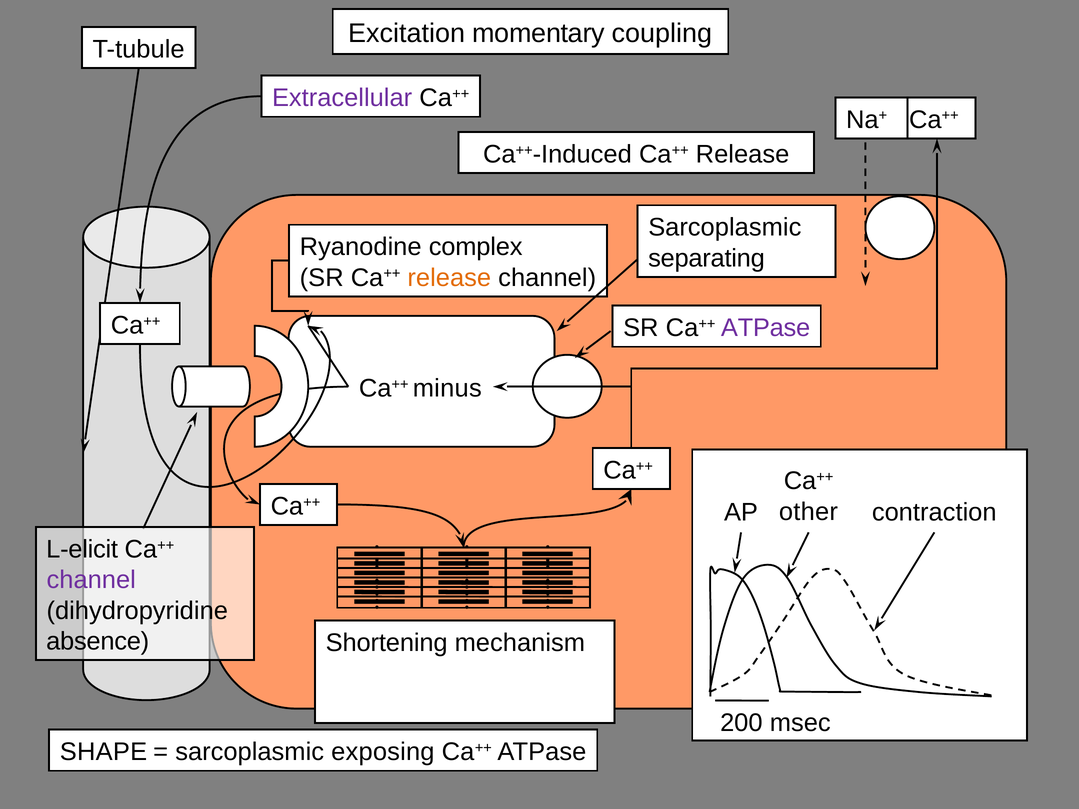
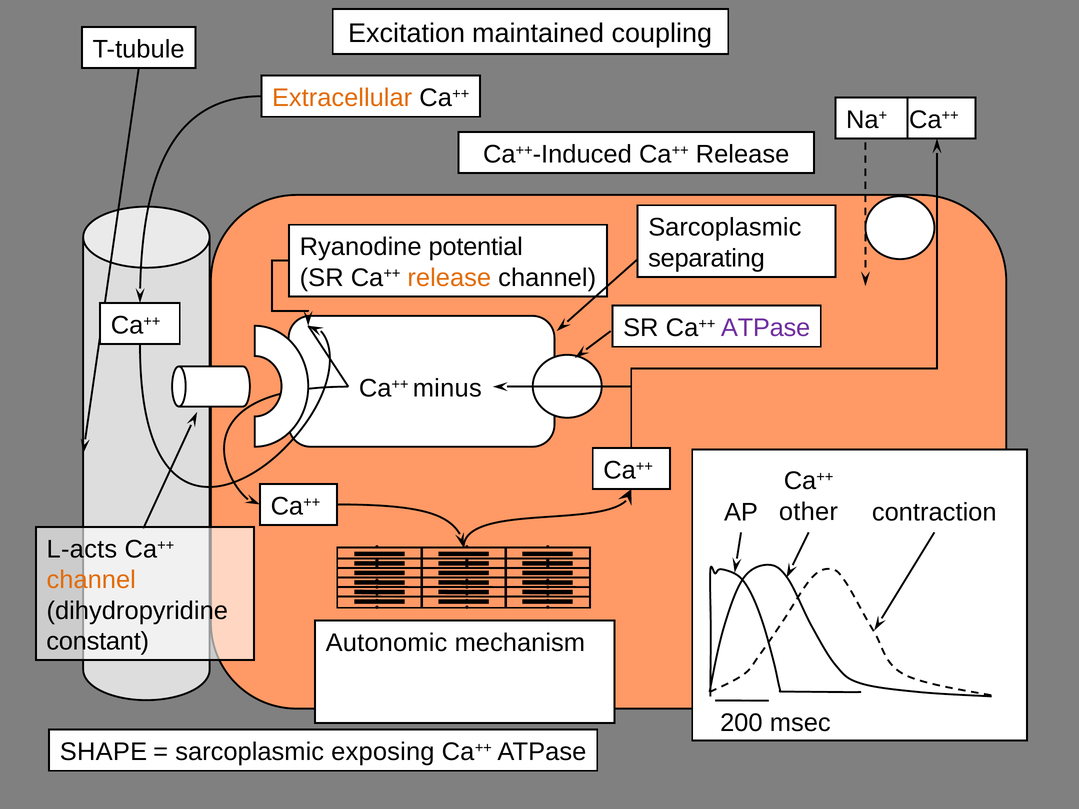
momentary: momentary -> maintained (538, 33)
Extracellular colour: purple -> orange (342, 98)
complex: complex -> potential (476, 247)
L-elicit: L-elicit -> L-acts (82, 550)
channel colour: purple -> orange (91, 580)
absence: absence -> constant (98, 641)
Shortening: Shortening -> Autonomic (387, 643)
